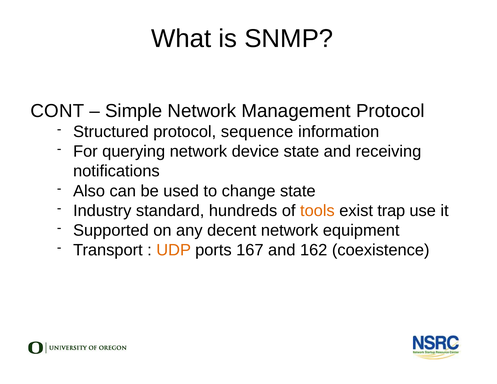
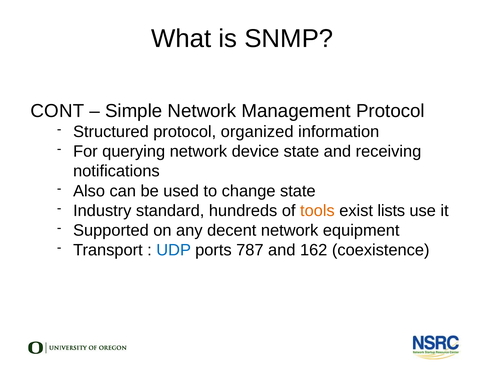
sequence: sequence -> organized (257, 132)
trap: trap -> lists (391, 211)
UDP colour: orange -> blue (174, 250)
167: 167 -> 787 (250, 250)
